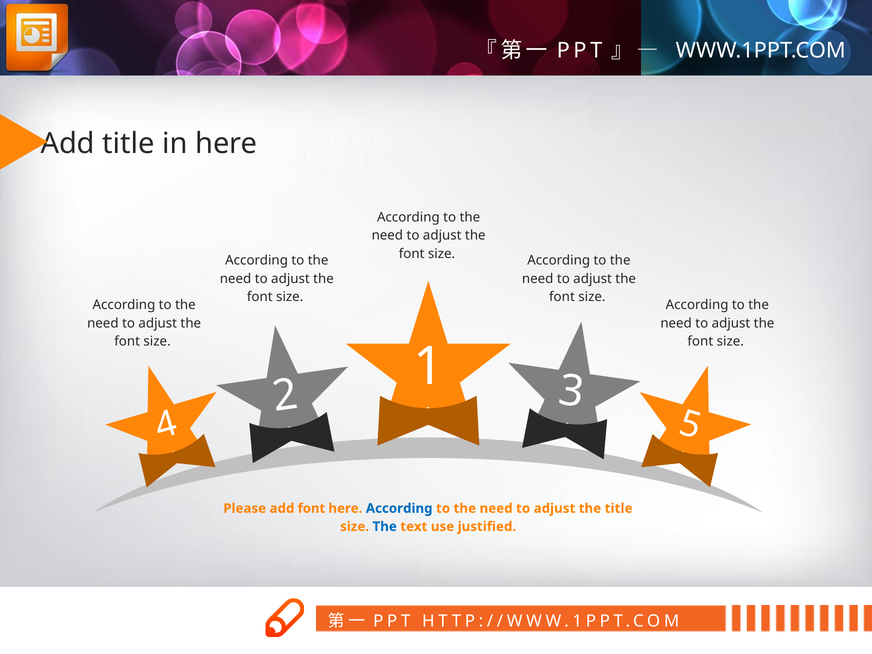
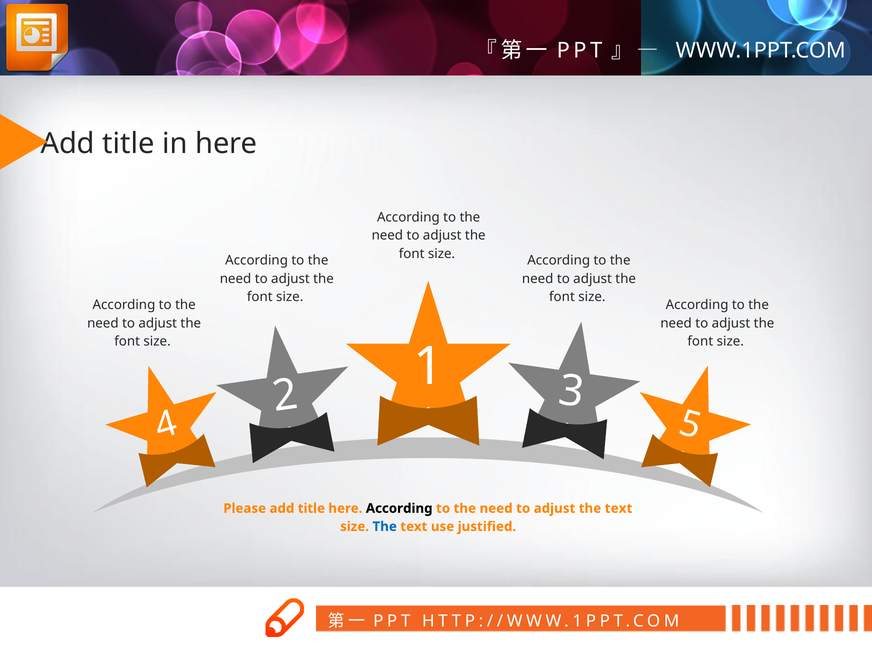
Please add font: font -> title (311, 508)
According colour: blue -> black (399, 508)
adjust the title: title -> text (619, 508)
